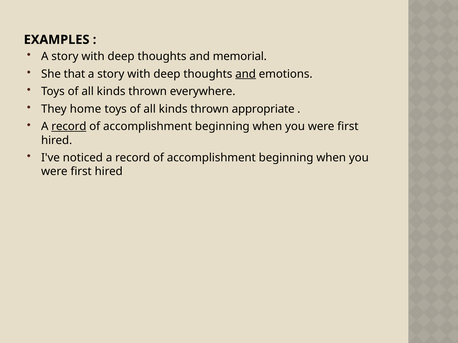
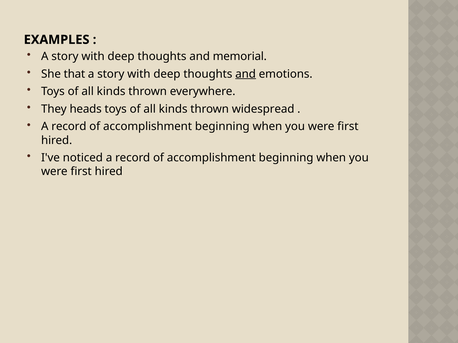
home: home -> heads (86, 109)
appropriate: appropriate -> widespread (263, 109)
record underline: present -> none (69, 127)
